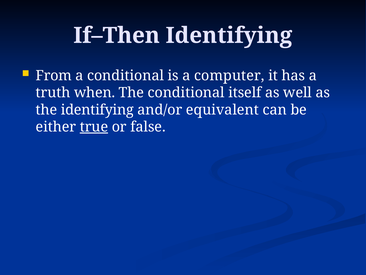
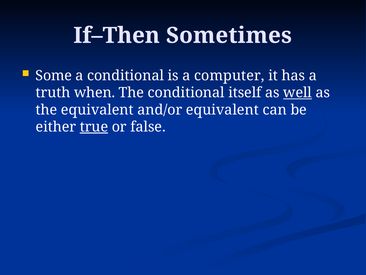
If–Then Identifying: Identifying -> Sometimes (229, 35)
From: From -> Some (54, 75)
well underline: none -> present (298, 93)
the identifying: identifying -> equivalent (97, 110)
